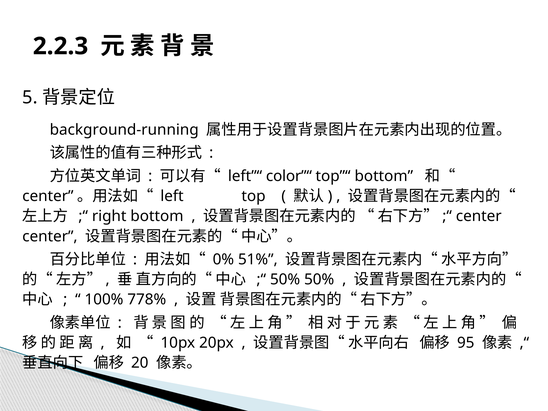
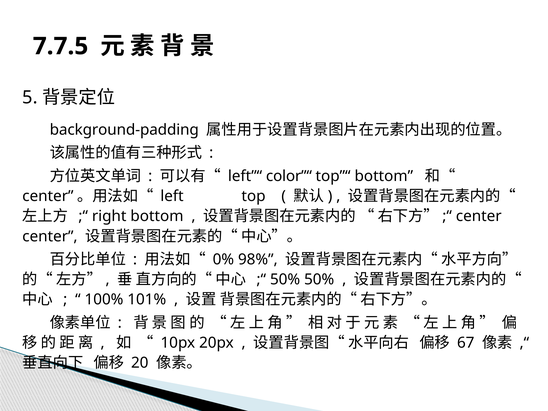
2.2.3: 2.2.3 -> 7.7.5 (61, 46)
background-running: background-running -> background-padding (124, 130)
51%: 51% -> 98% (258, 259)
778%: 778% -> 101% (147, 300)
95: 95 -> 67 (466, 343)
